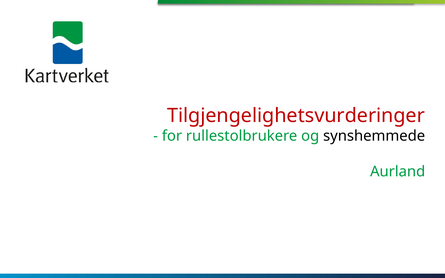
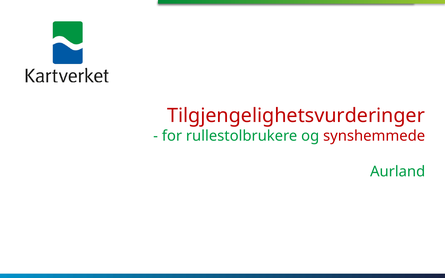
synshemmede colour: black -> red (374, 136)
